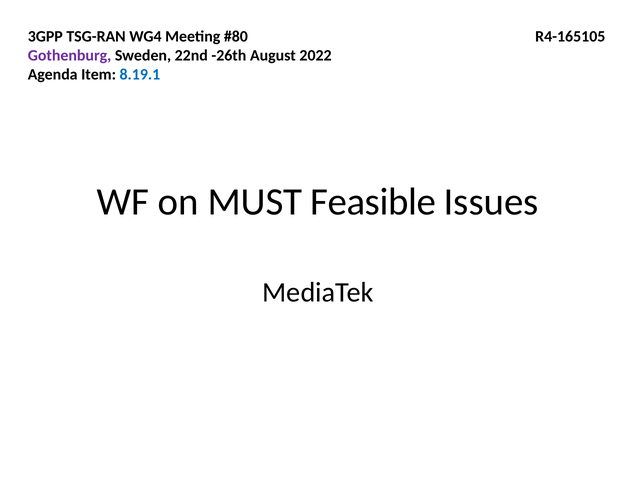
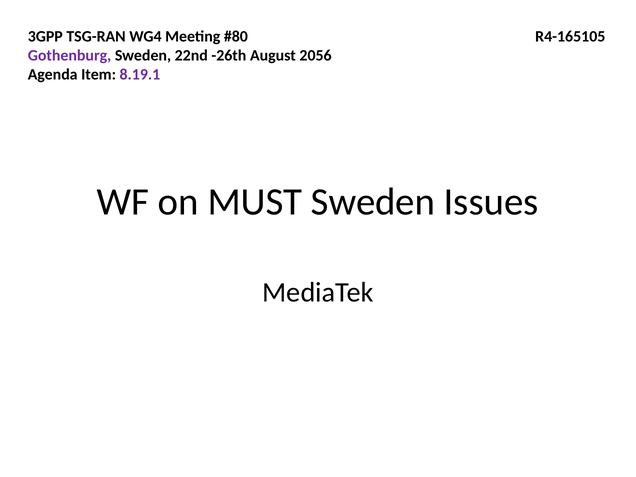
2022: 2022 -> 2056 (316, 55)
8.19.1 colour: blue -> purple (140, 74)
MUST Feasible: Feasible -> Sweden (373, 202)
